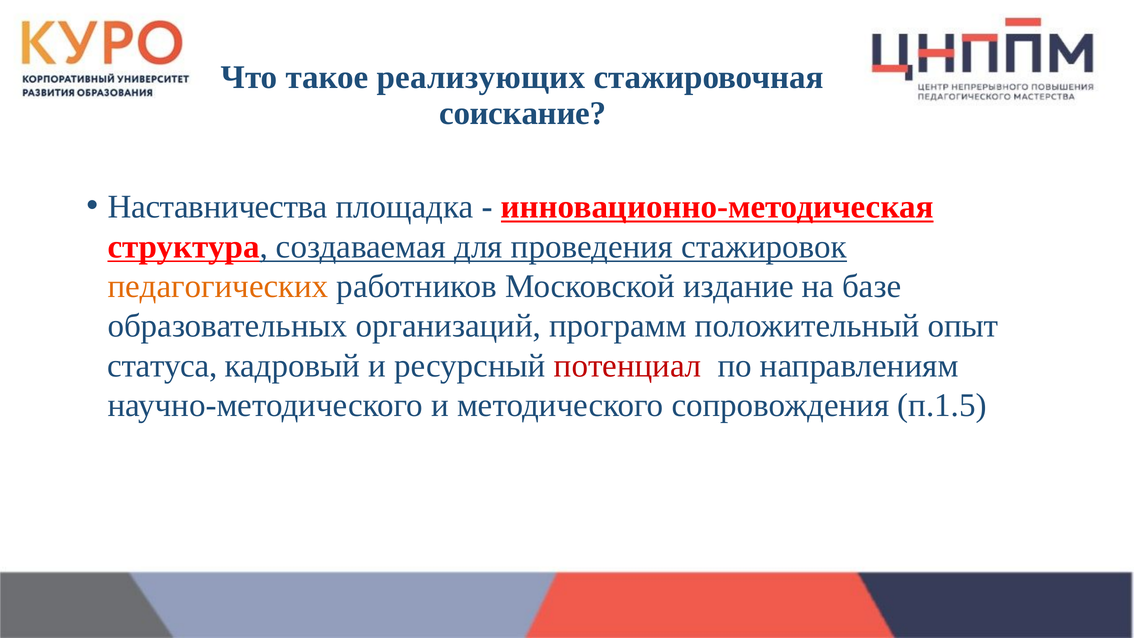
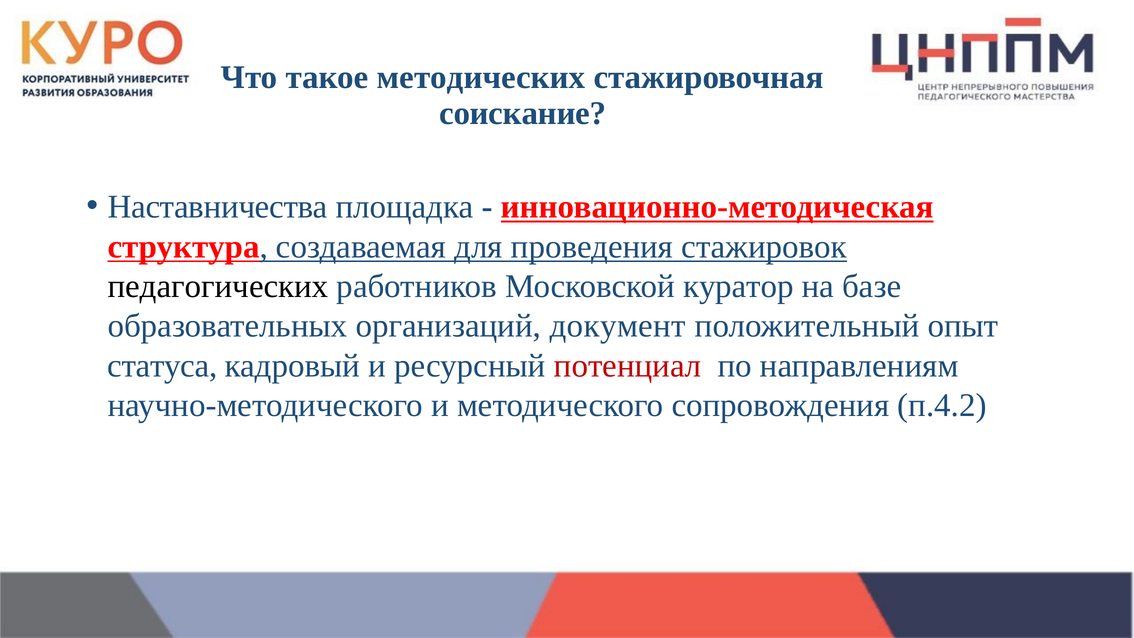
реализующих: реализующих -> методических (481, 78)
педагогических colour: orange -> black (218, 286)
издание: издание -> куратор (738, 286)
программ: программ -> документ (618, 326)
п.1.5: п.1.5 -> п.4.2 (942, 405)
